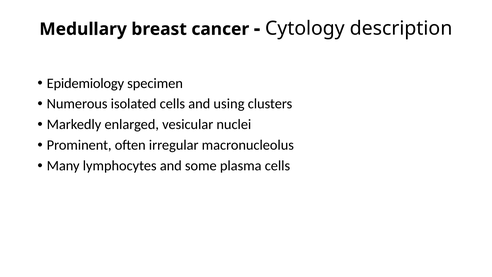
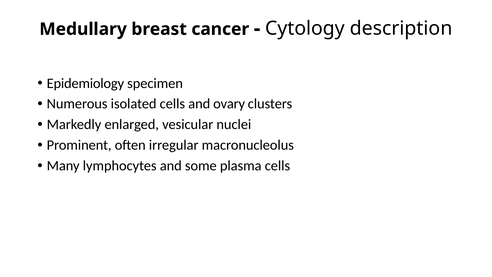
using: using -> ovary (229, 104)
